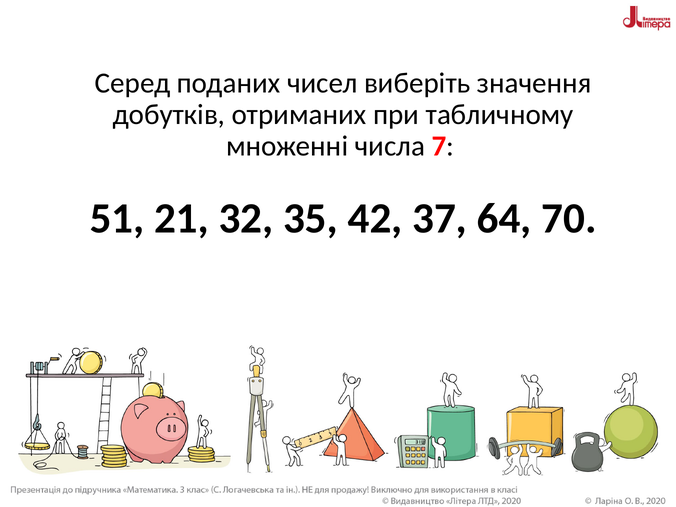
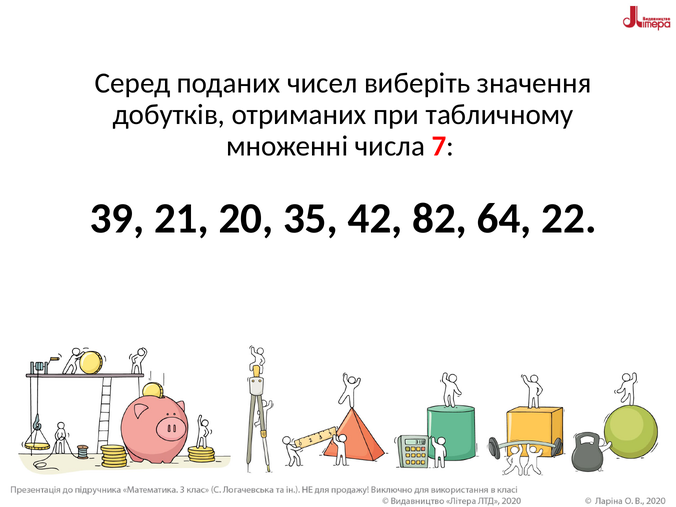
51: 51 -> 39 (117, 218)
32: 32 -> 20 (246, 218)
37: 37 -> 82 (440, 218)
70: 70 -> 22 (569, 218)
